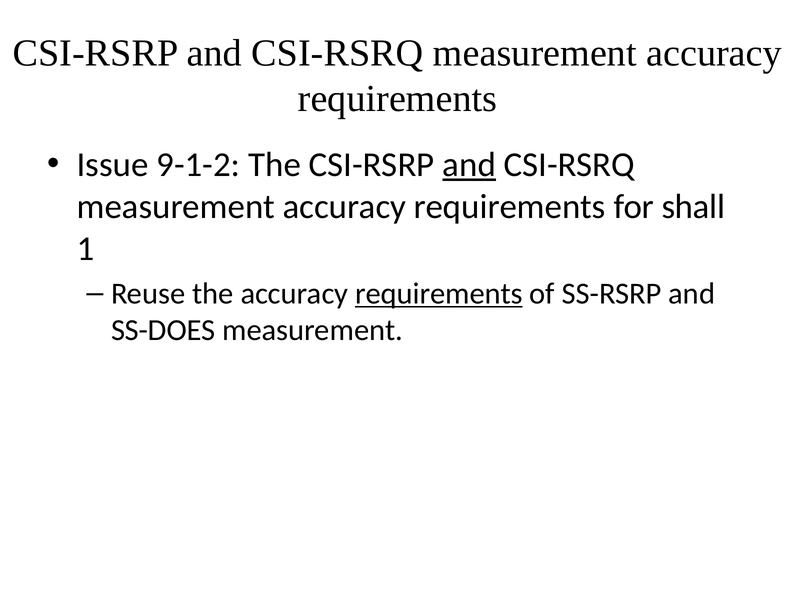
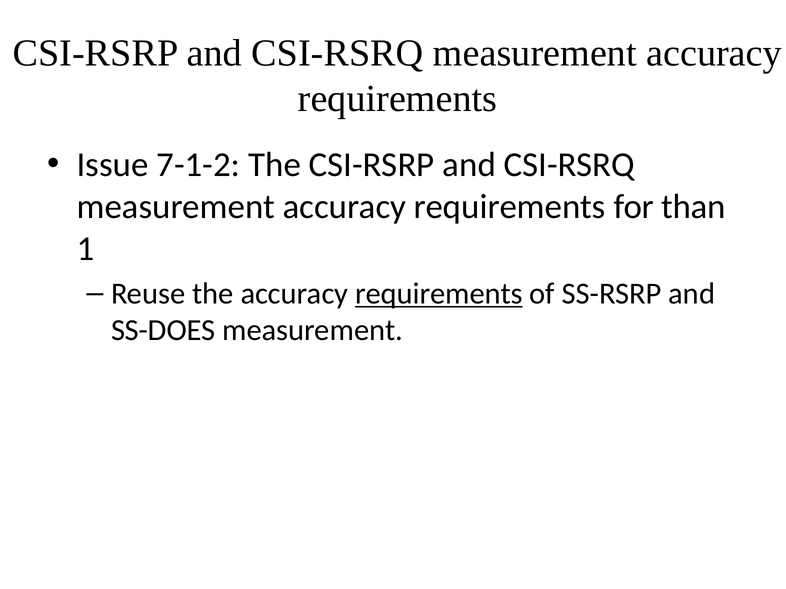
9-1-2: 9-1-2 -> 7-1-2 (198, 165)
and underline: present -> none (469, 165)
shall: shall -> than (693, 207)
